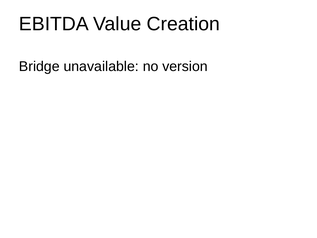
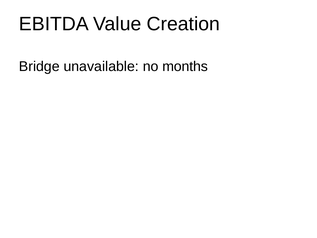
version: version -> months (185, 66)
